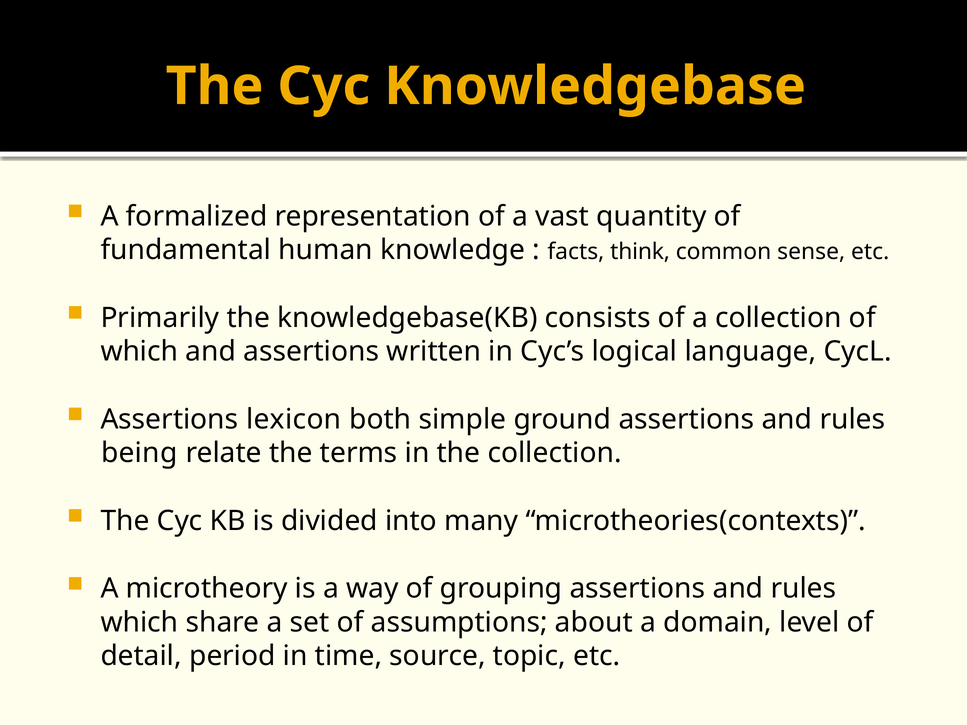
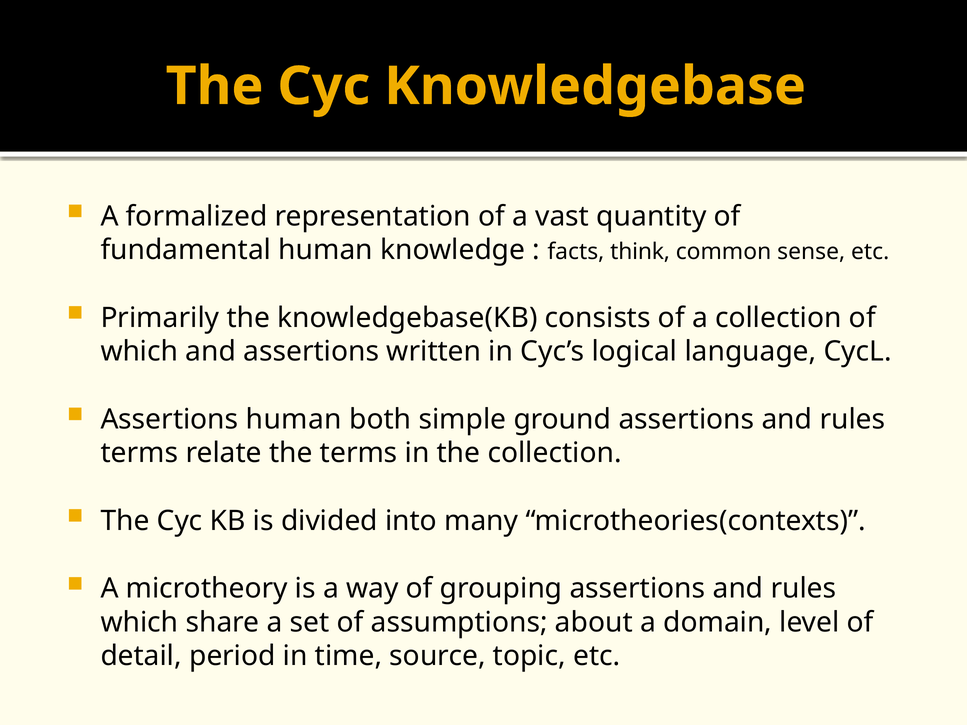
Assertions lexicon: lexicon -> human (294, 419)
being: being -> terms (139, 453)
